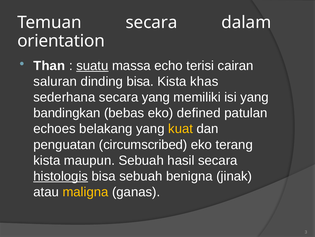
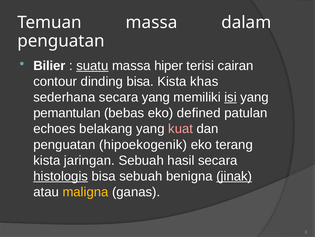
Temuan secara: secara -> massa (152, 22)
orientation: orientation -> penguatan (61, 41)
Than: Than -> Bilier (49, 65)
echo: echo -> hiper (169, 65)
saluran: saluran -> contour (55, 81)
isi underline: none -> present (231, 97)
bandingkan: bandingkan -> pemantulan (67, 113)
kuat colour: yellow -> pink (181, 128)
circumscribed: circumscribed -> hipoekogenik (143, 144)
maupun: maupun -> jaringan (89, 160)
jinak underline: none -> present (234, 176)
